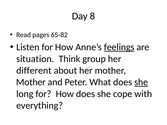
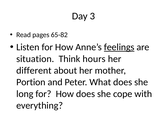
8: 8 -> 3 (92, 16)
group: group -> hours (94, 59)
Mother: Mother -> Portion (31, 82)
she underline: present -> none (141, 82)
